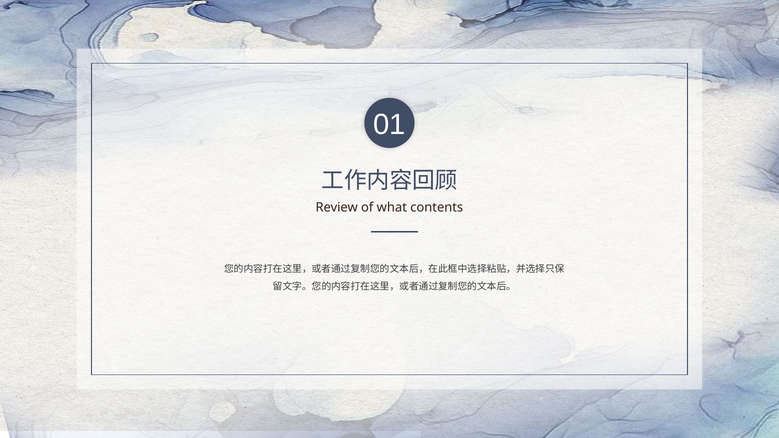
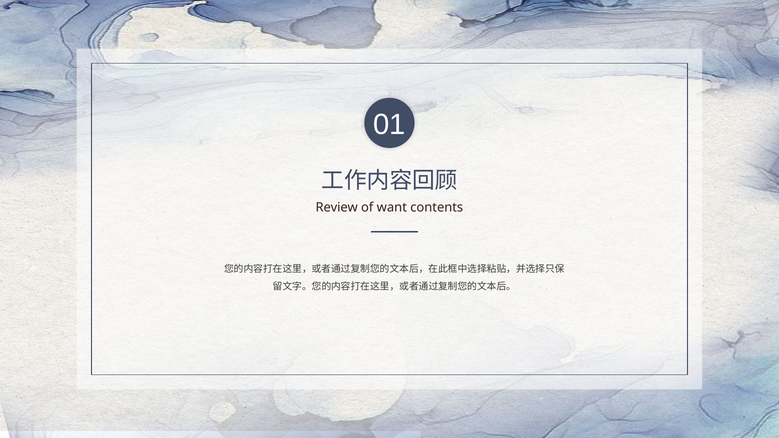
what: what -> want (392, 207)
